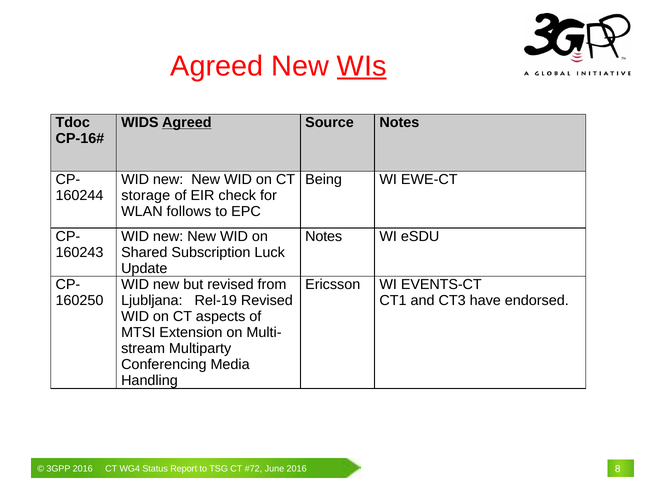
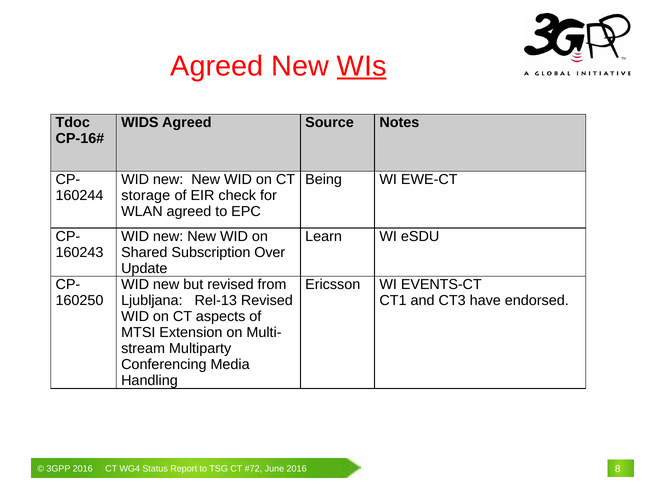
Agreed underline: present -> none (187, 122)
WLAN follows: follows -> agreed (189, 211)
Notes: Notes -> Learn (324, 236)
Luck: Luck -> Over (270, 252)
Rel-19: Rel-19 -> Rel-13 (216, 300)
